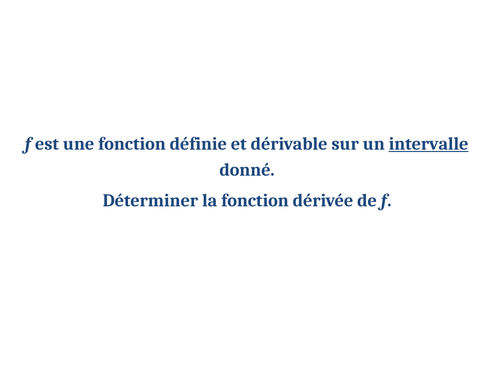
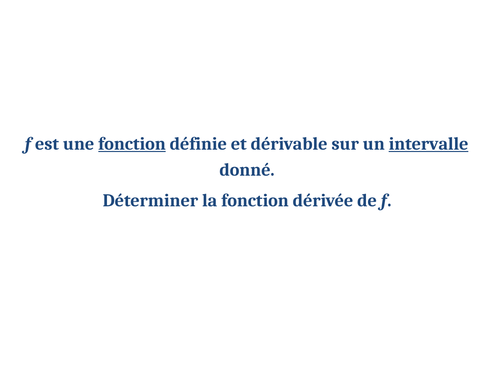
fonction underline: none -> present (132, 144)
